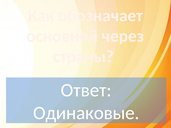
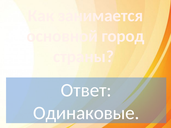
обозначает: обозначает -> занимается (101, 16)
через: через -> город (123, 36)
